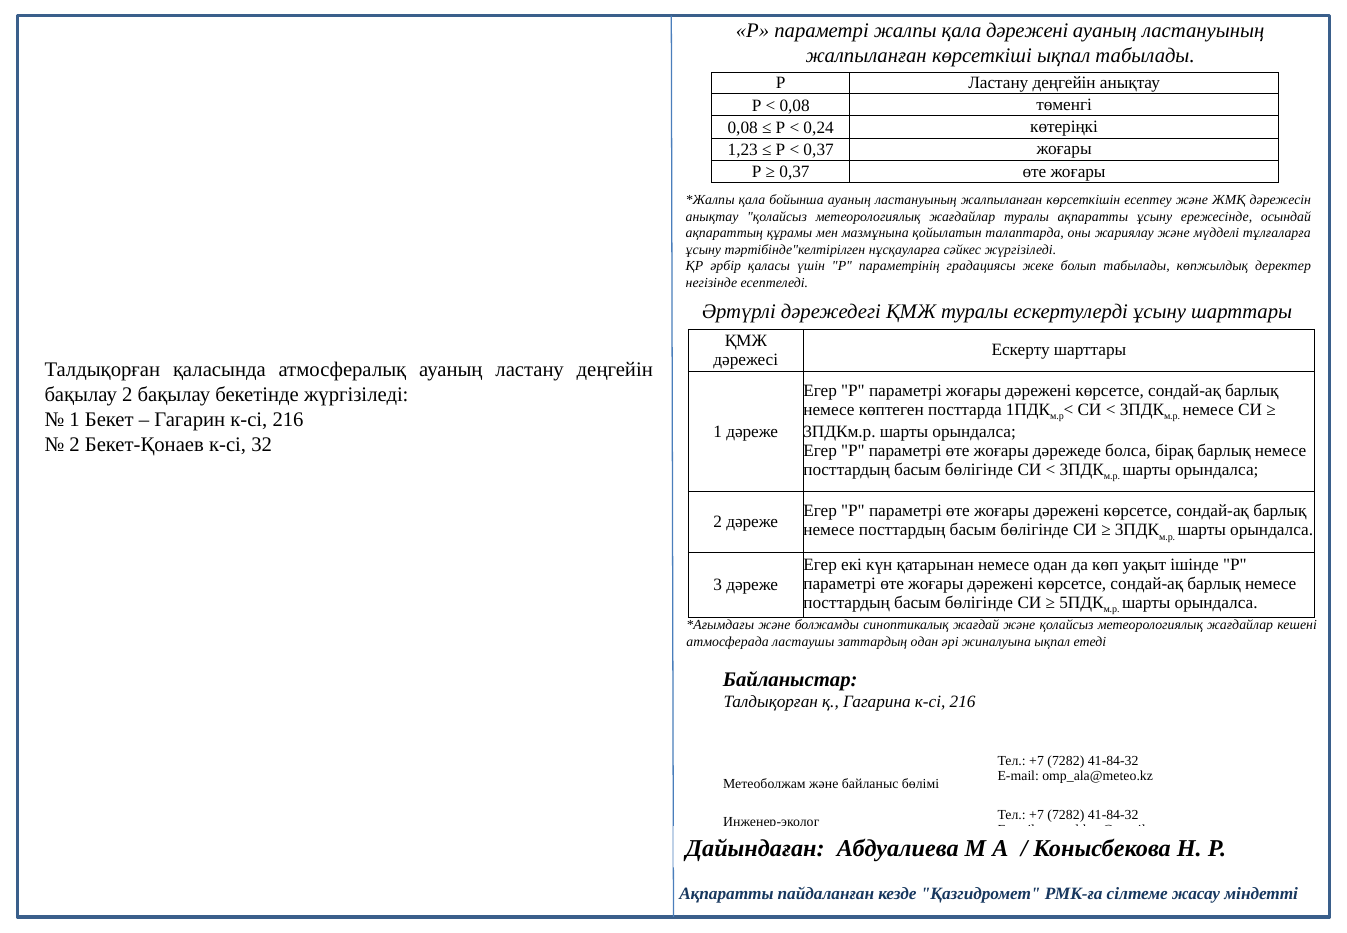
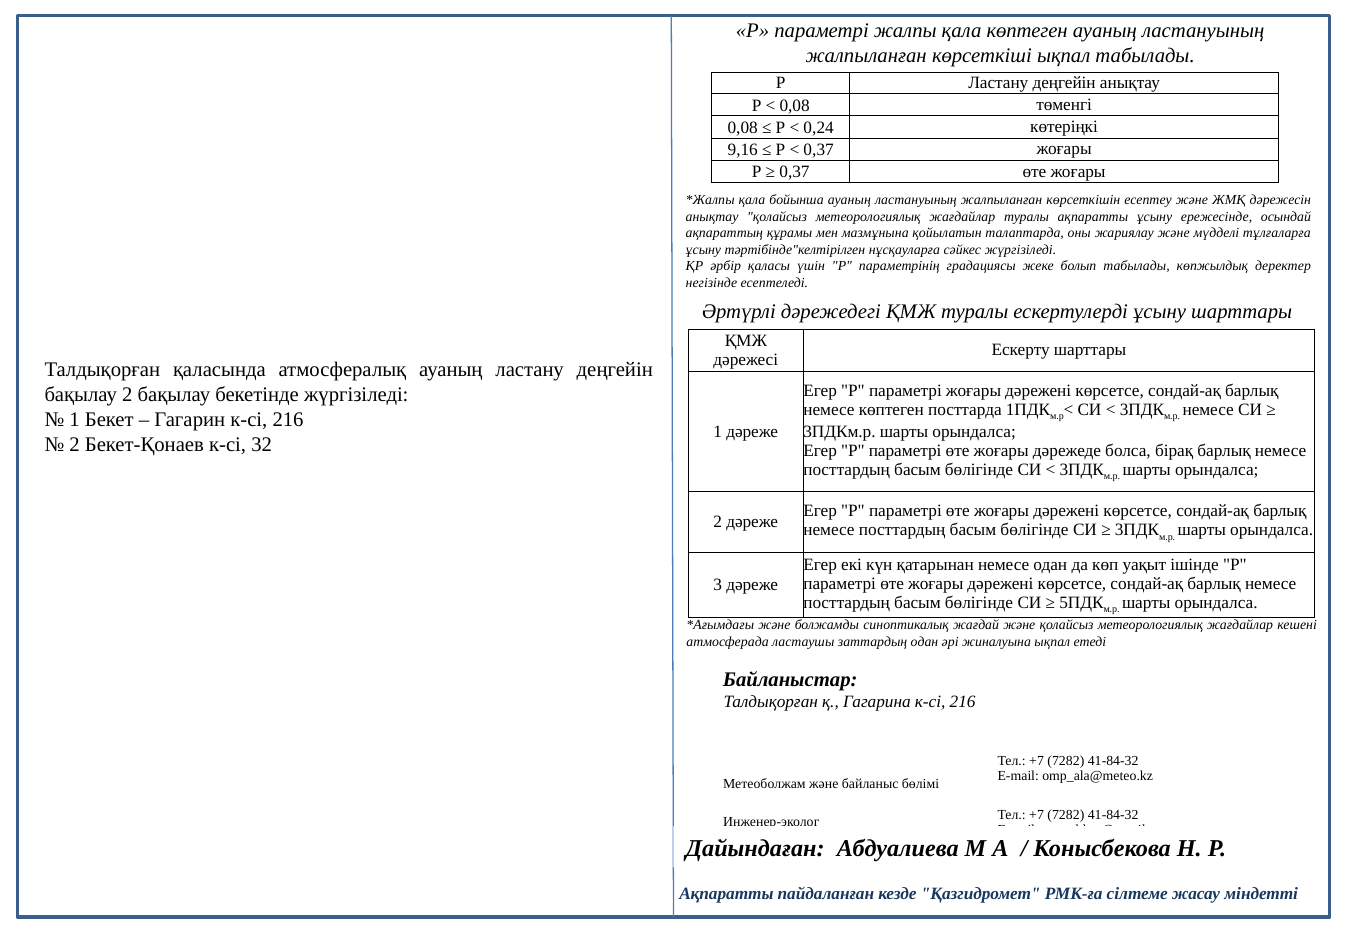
қала дәрежені: дәрежені -> көптеген (1027, 30)
1,23: 1,23 -> 9,16 (743, 150)
